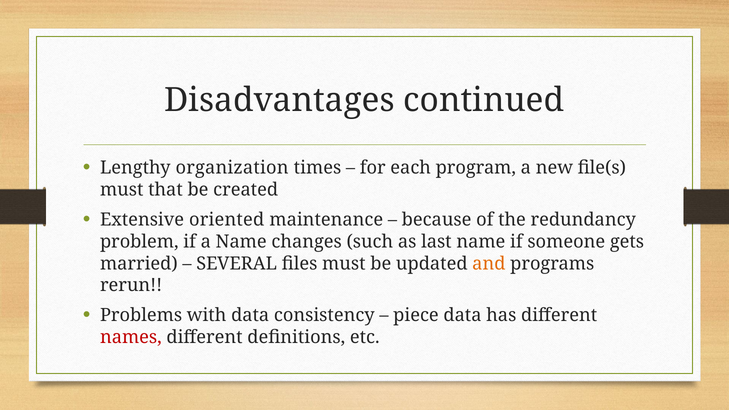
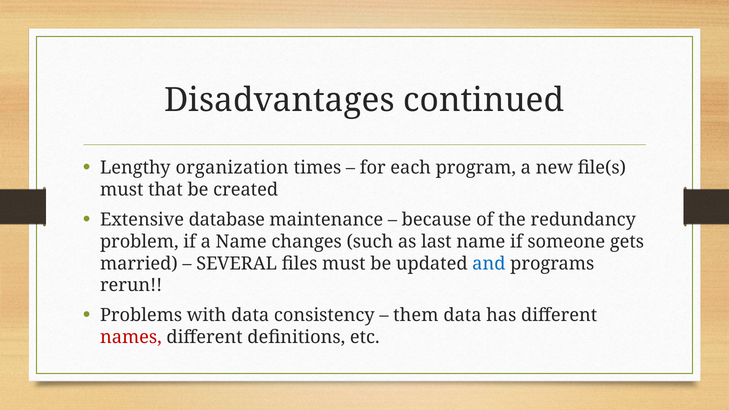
oriented: oriented -> database (227, 220)
and colour: orange -> blue (489, 264)
piece: piece -> them (416, 315)
